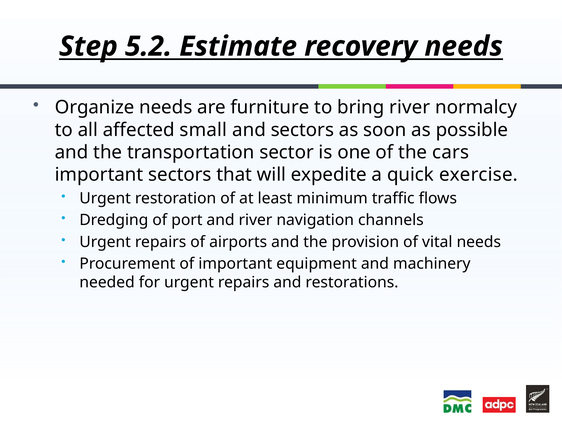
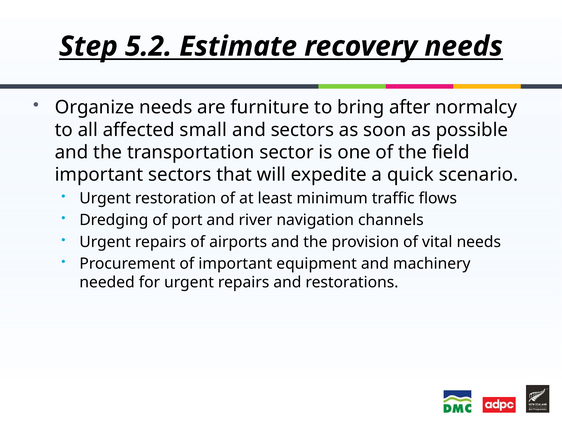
bring river: river -> after (410, 108)
cars: cars -> field (451, 153)
exercise: exercise -> scenario (479, 175)
